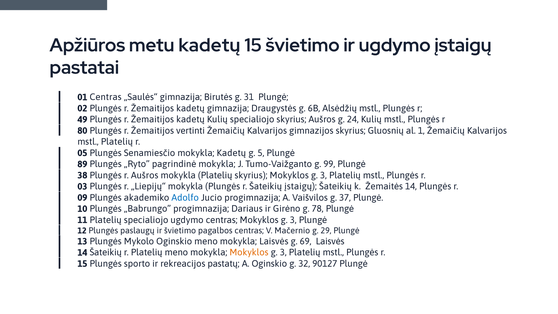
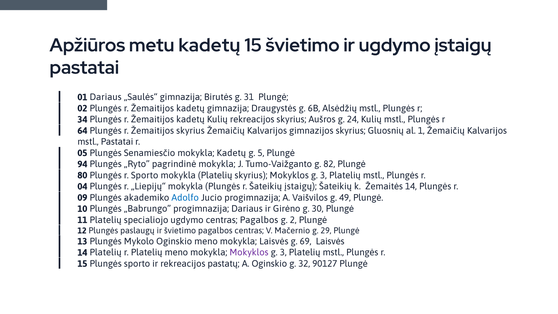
01 Centras: Centras -> Dariaus (106, 97)
49: 49 -> 34 (82, 119)
Kulių specialiojo: specialiojo -> rekreacijos (252, 119)
80: 80 -> 64 (82, 131)
Žemaitijos vertinti: vertinti -> skyrius (190, 131)
mstl Platelių: Platelių -> Pastatai (117, 142)
89: 89 -> 94 (82, 164)
99: 99 -> 82 (329, 164)
38: 38 -> 80 (82, 175)
r Aušros: Aušros -> Sporto (145, 175)
03: 03 -> 04 (82, 186)
37: 37 -> 49 (345, 198)
78: 78 -> 30 (318, 209)
centras Mokyklos: Mokyklos -> Pagalbos (259, 220)
3: 3 -> 2 (293, 220)
14 Šateikių: Šateikių -> Platelių (106, 252)
Mokyklos colour: orange -> purple (249, 252)
